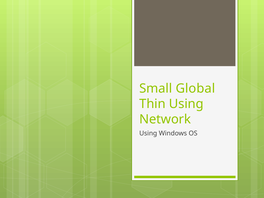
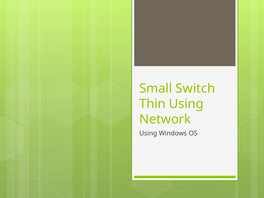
Global: Global -> Switch (195, 88)
